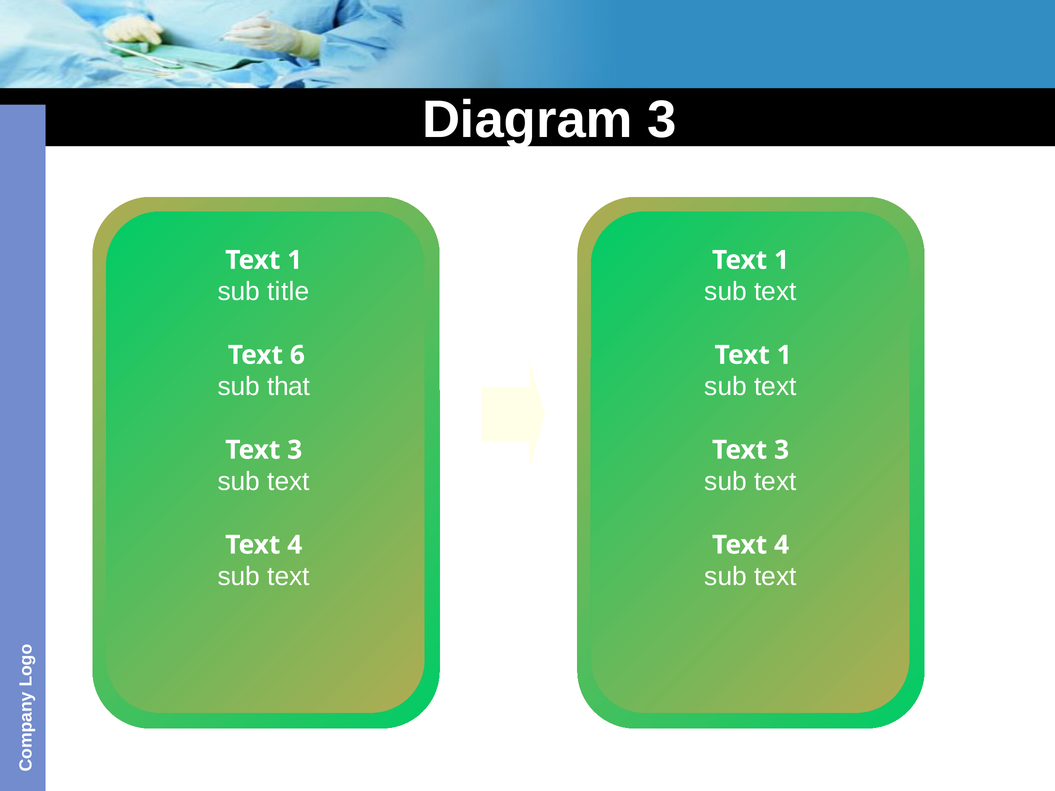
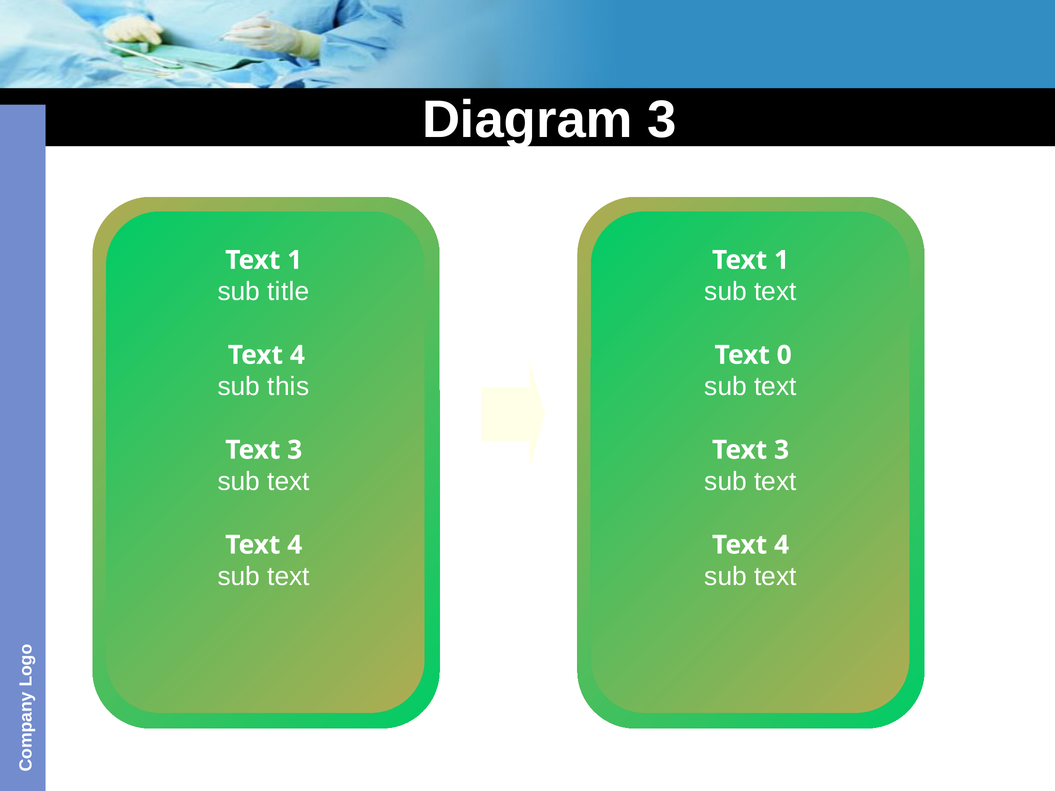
6: 6 -> 4 (297, 355)
1: 1 -> 0 (784, 355)
that: that -> this (288, 387)
